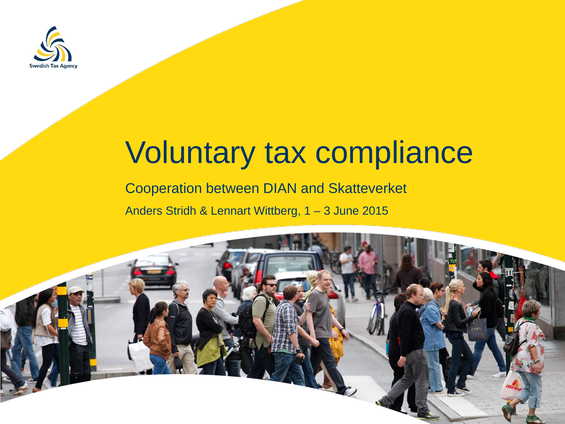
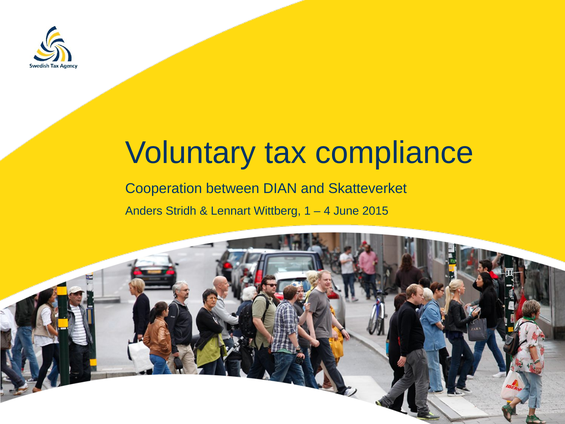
3: 3 -> 4 (327, 211)
